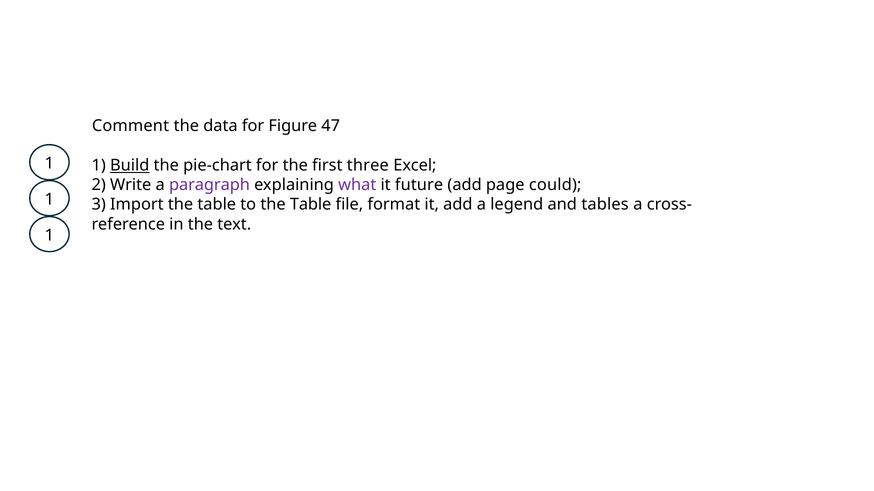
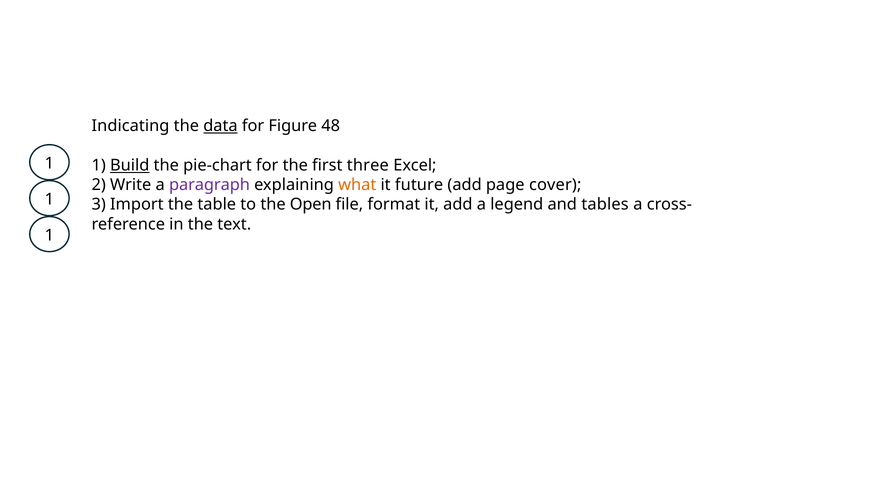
Comment: Comment -> Indicating (131, 126)
data underline: none -> present (220, 126)
47: 47 -> 48 (331, 126)
what colour: purple -> orange (357, 185)
could: could -> cover (555, 185)
to the Table: Table -> Open (311, 205)
